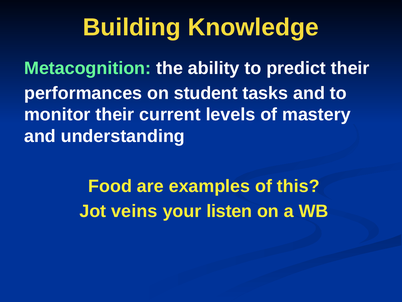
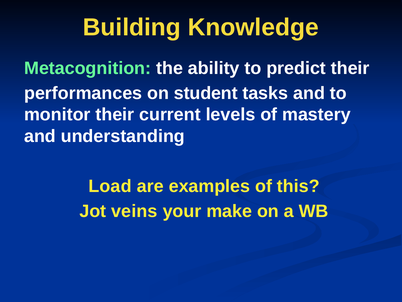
Food: Food -> Load (110, 186)
listen: listen -> make (229, 211)
